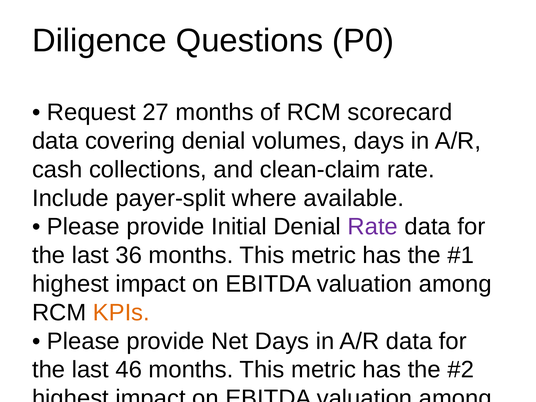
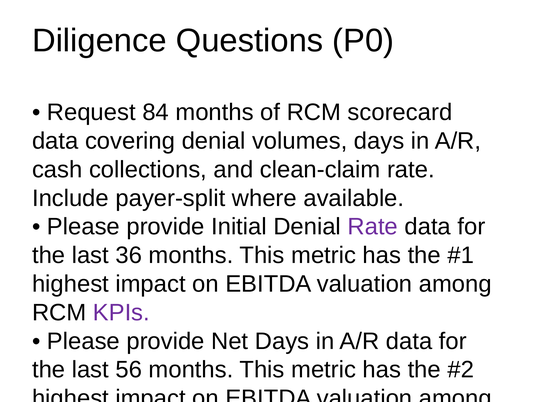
27: 27 -> 84 (156, 112)
KPIs colour: orange -> purple (121, 313)
46: 46 -> 56 (129, 370)
